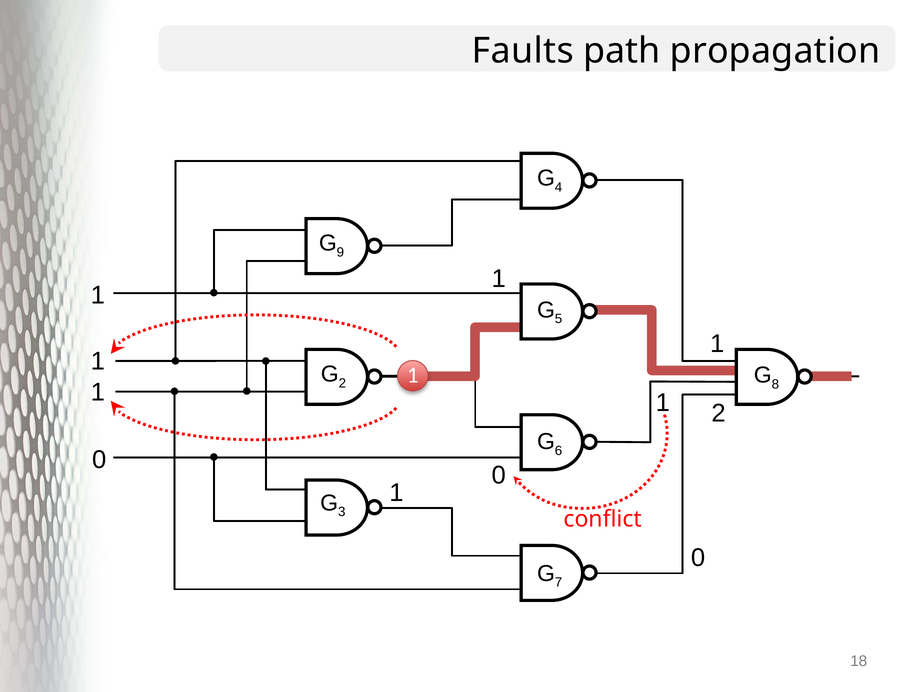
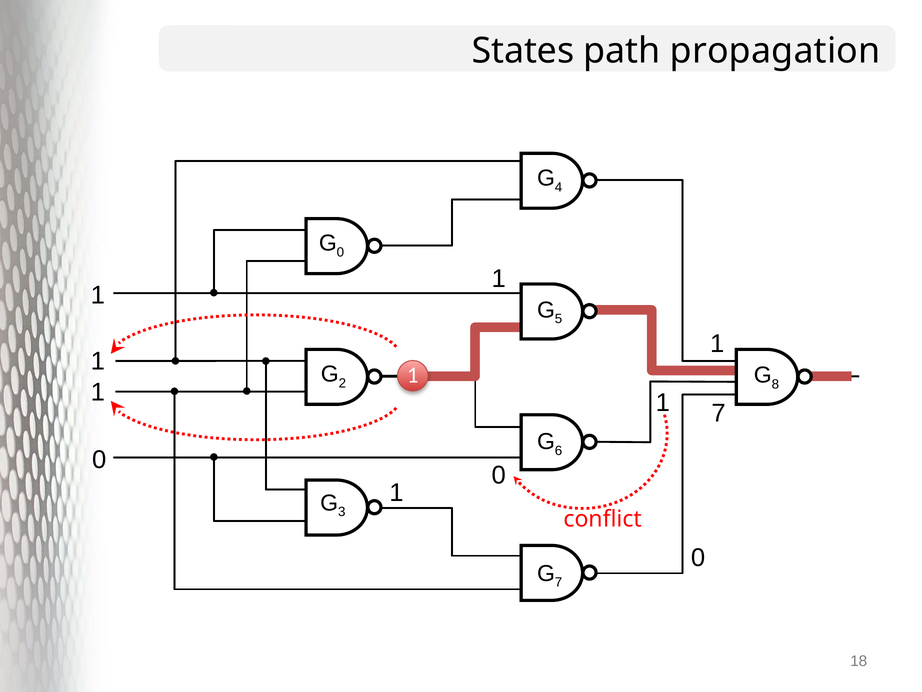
Faults: Faults -> States (523, 51)
9: 9 -> 0 (340, 252)
1 2: 2 -> 7 (719, 413)
